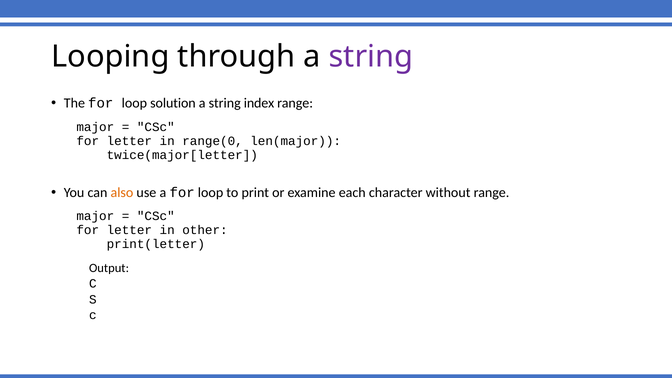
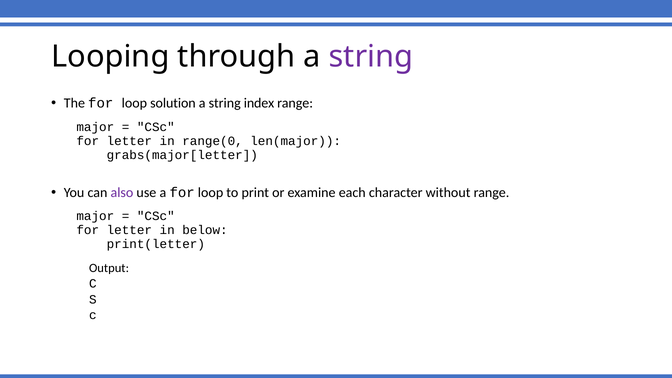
twice(major[letter: twice(major[letter -> grabs(major[letter (182, 155)
also colour: orange -> purple (122, 193)
other: other -> below (205, 230)
